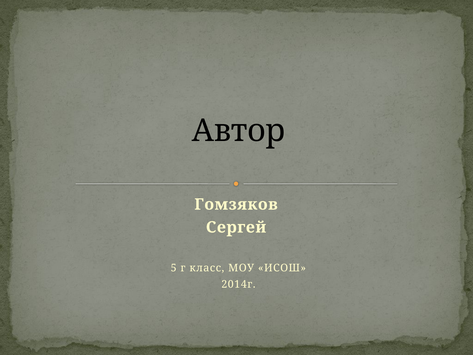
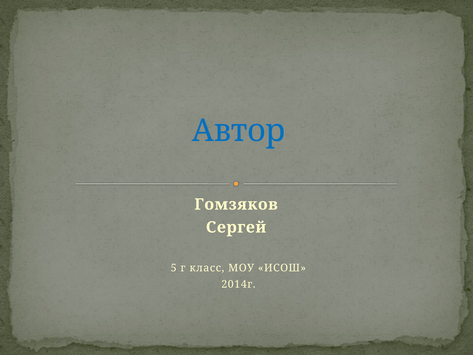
Автор colour: black -> blue (239, 131)
